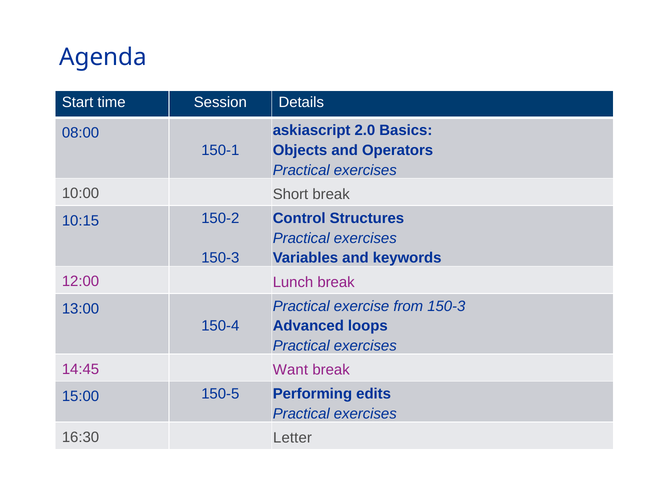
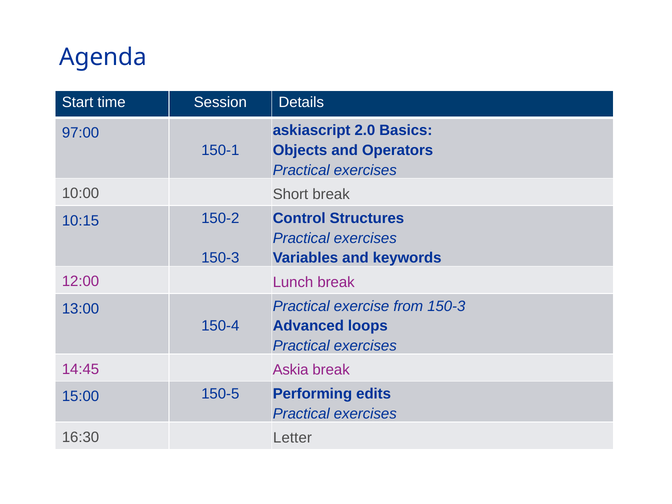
08:00: 08:00 -> 97:00 (81, 133)
Want: Want -> Askia (291, 370)
